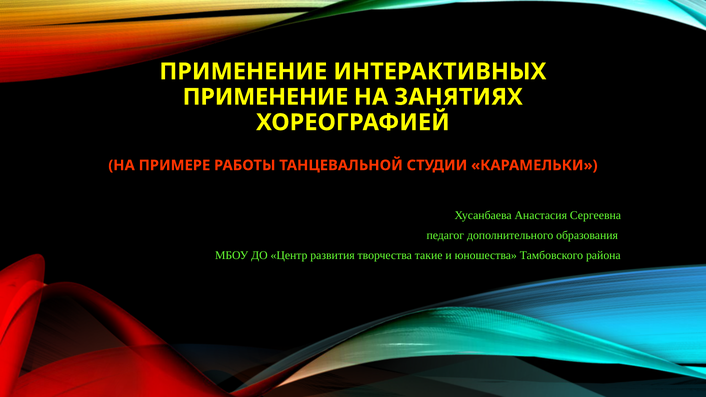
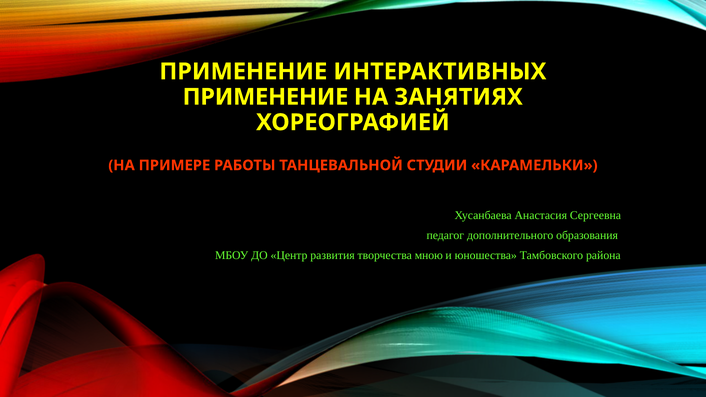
такие: такие -> мною (429, 256)
